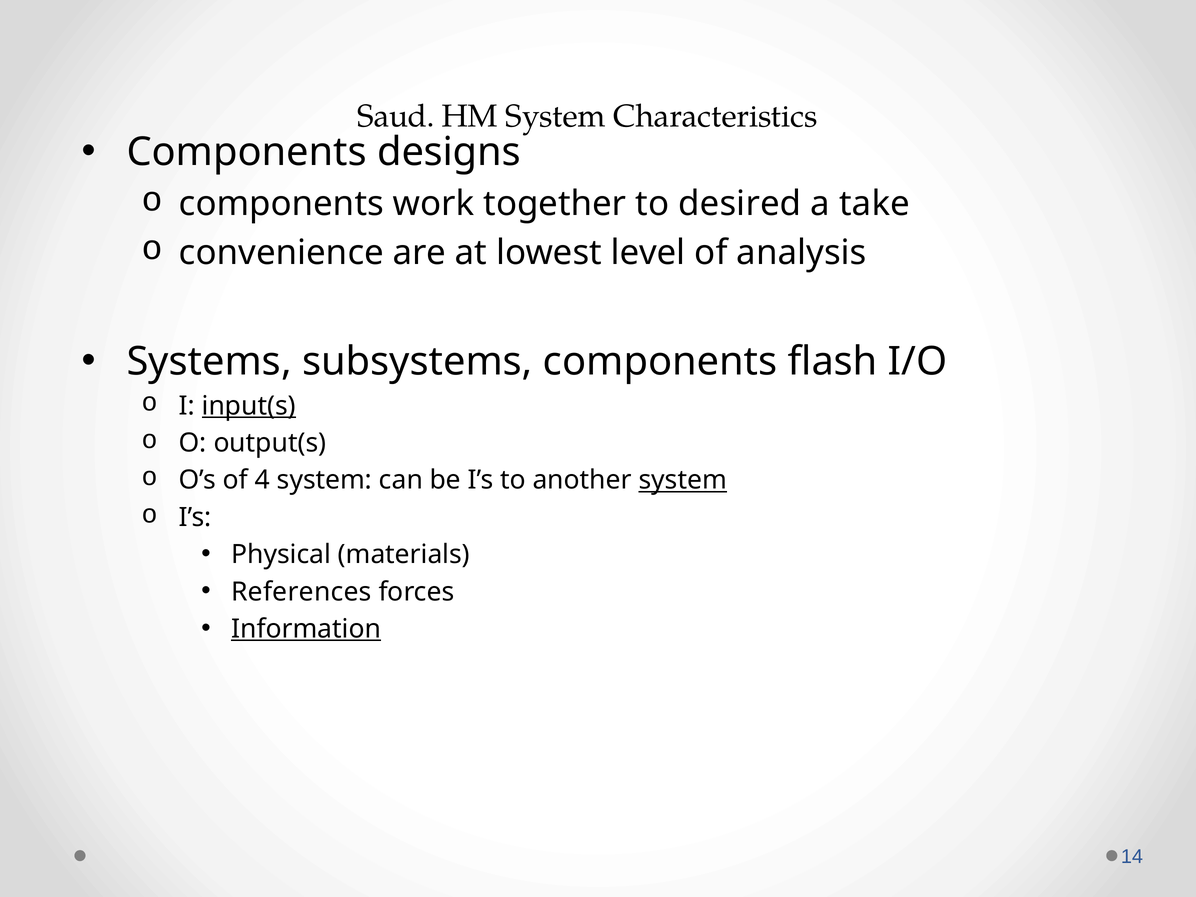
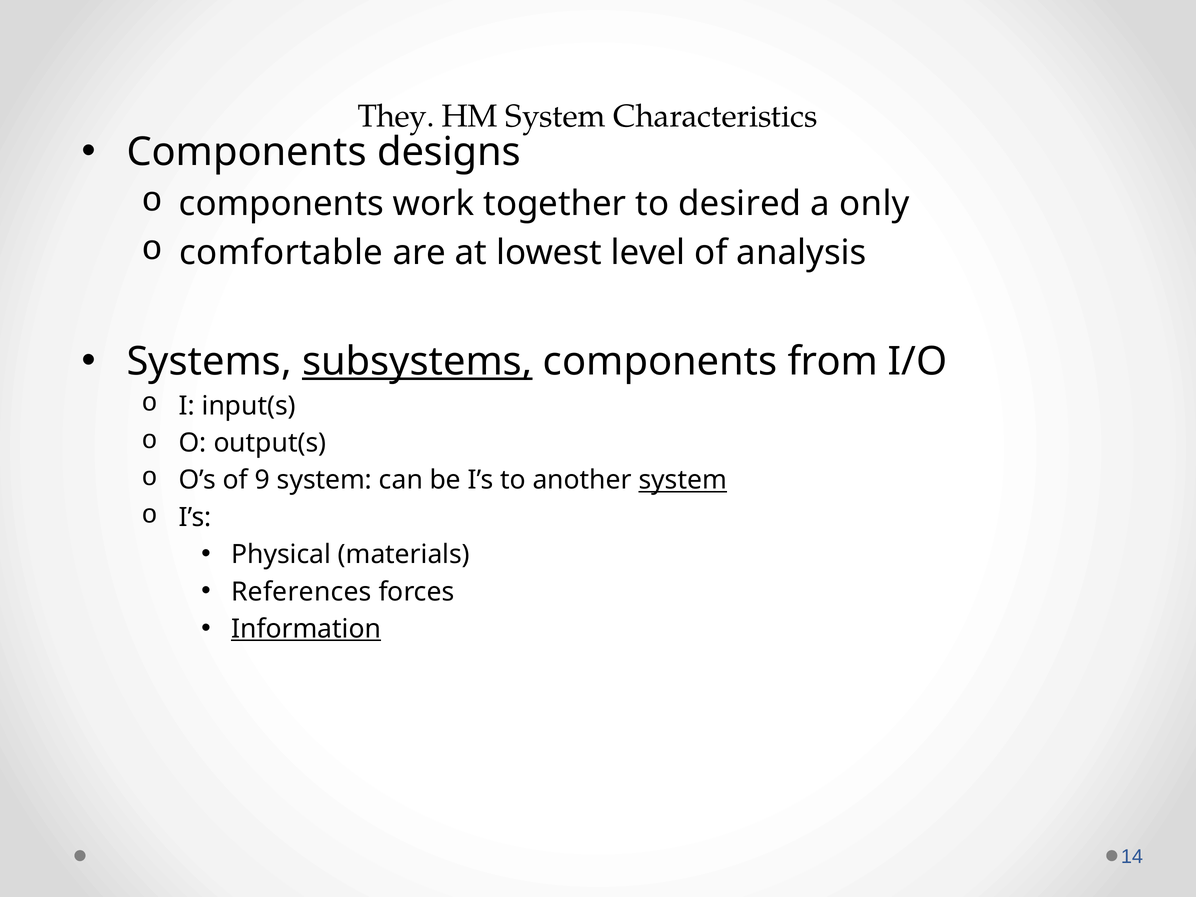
Saud: Saud -> They (396, 116)
take: take -> only (875, 204)
convenience: convenience -> comfortable (281, 253)
subsystems underline: none -> present (417, 362)
flash: flash -> from (833, 362)
input(s underline: present -> none (249, 406)
4: 4 -> 9 (263, 480)
